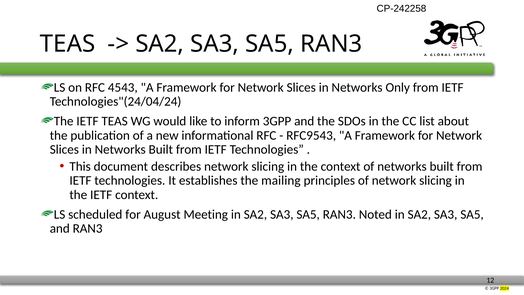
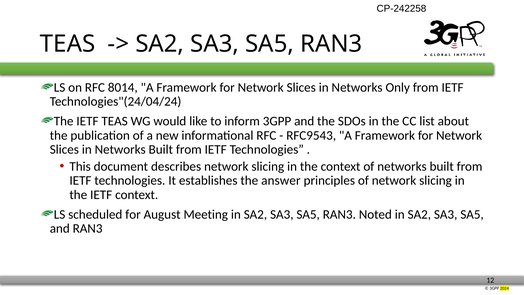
4543: 4543 -> 8014 (123, 87)
mailing: mailing -> answer (281, 180)
